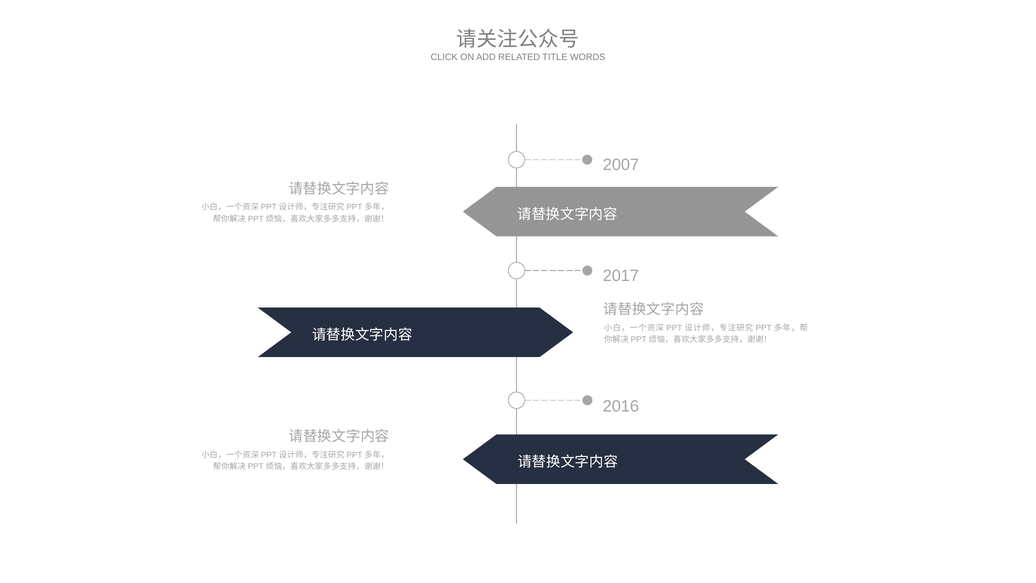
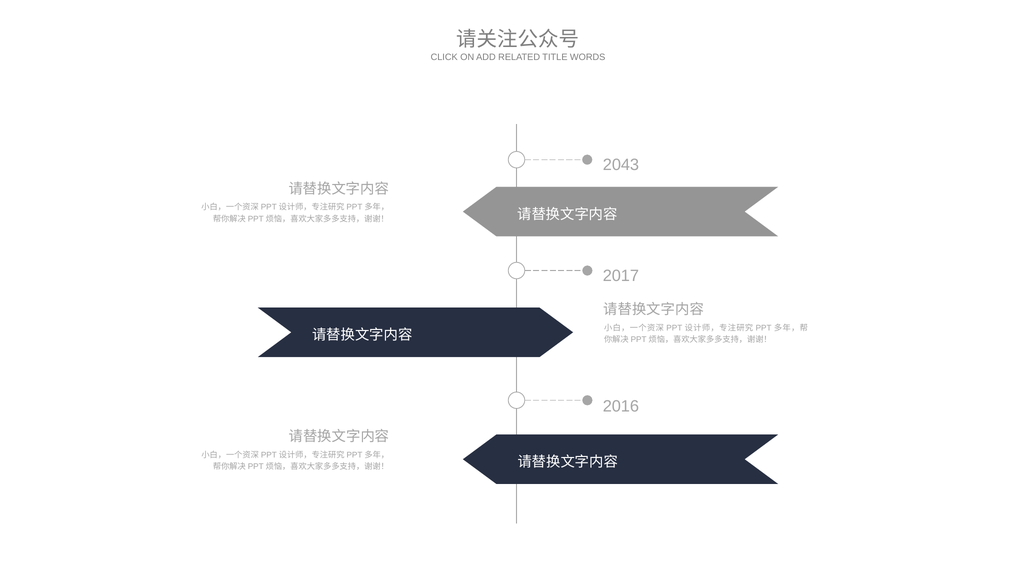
2007: 2007 -> 2043 (621, 165)
